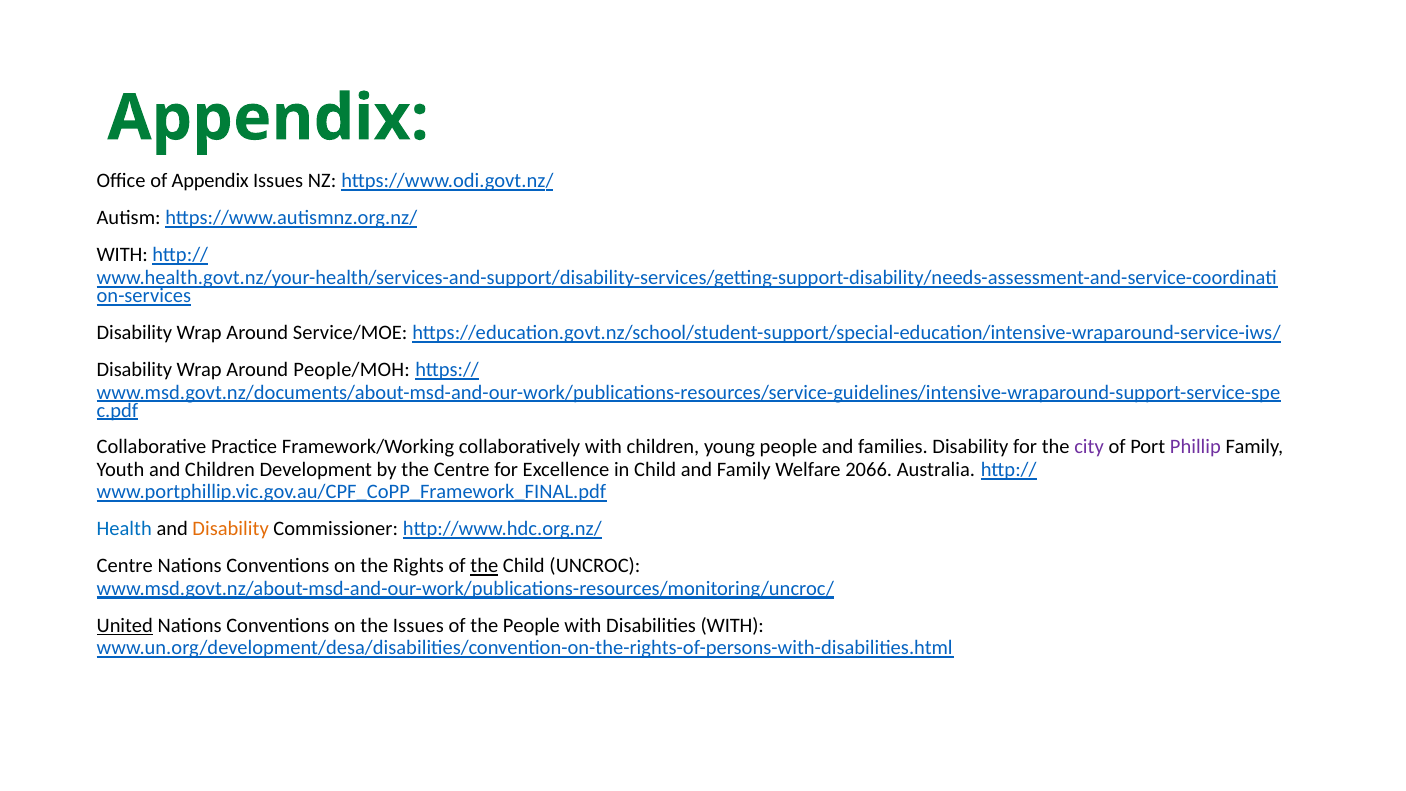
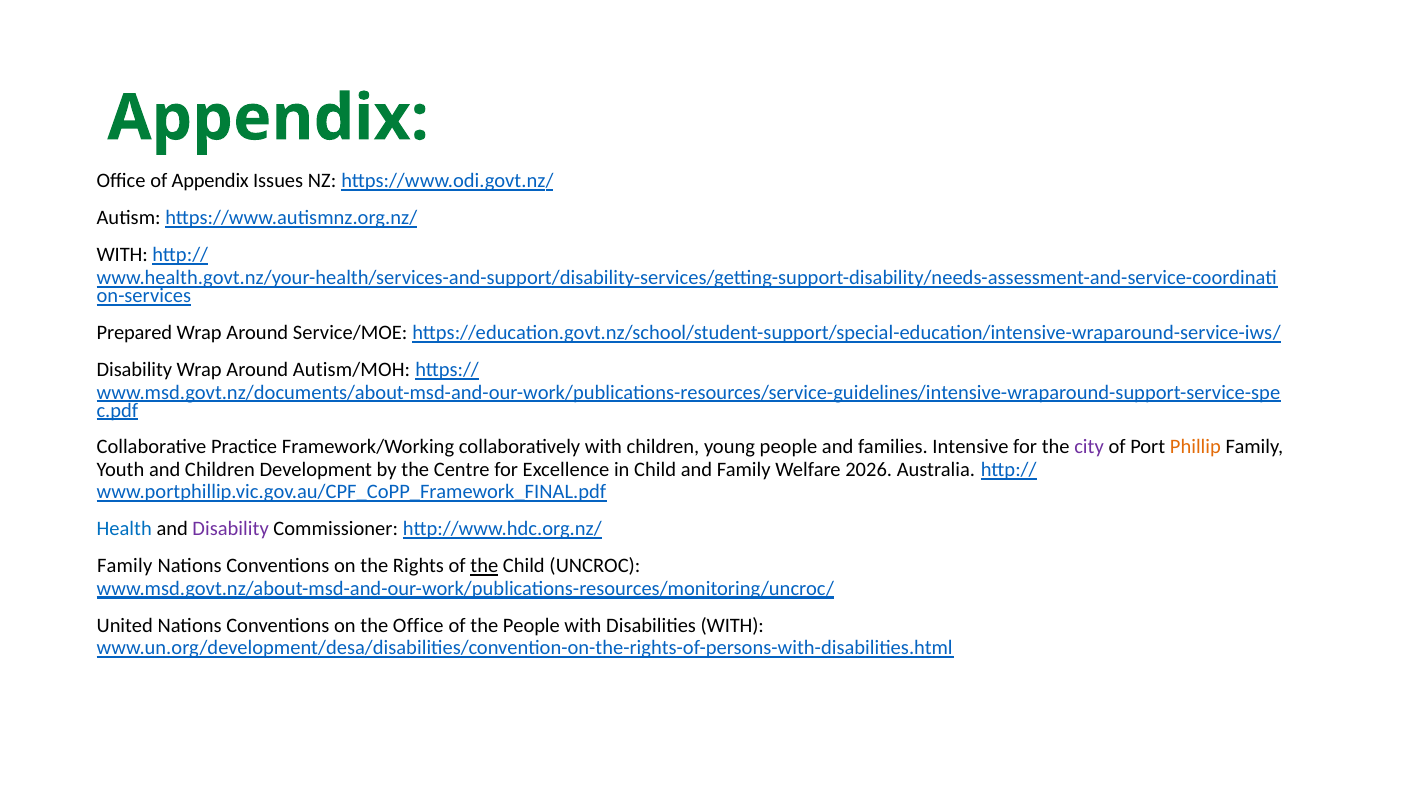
Disability: Disability -> Prepared (134, 333)
People/MOH: People/MOH -> Autism/MOH (352, 370)
families Disability: Disability -> Intensive (970, 447)
Phillip colour: purple -> orange (1195, 447)
2066: 2066 -> 2026 (869, 470)
Disability colour: orange -> purple (231, 529)
Centre: Centre -> Family (125, 566)
United underline: present -> none (125, 625)
the Issues: Issues -> Office (418, 625)
